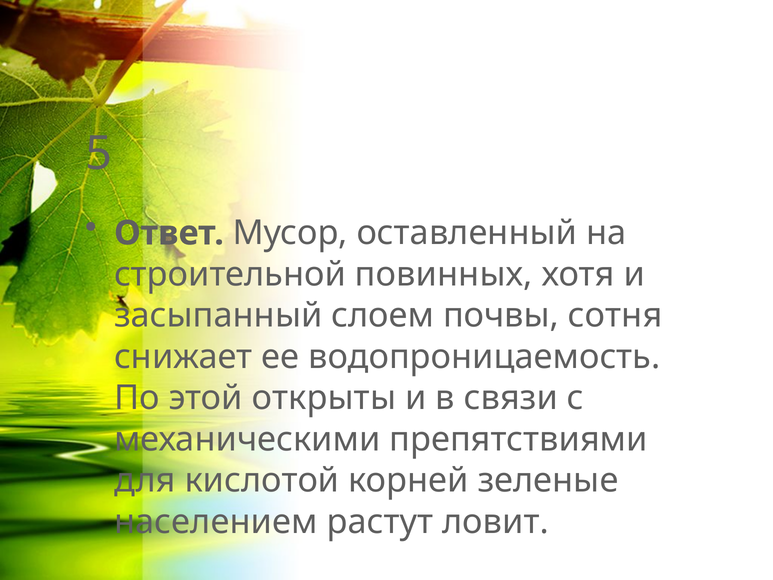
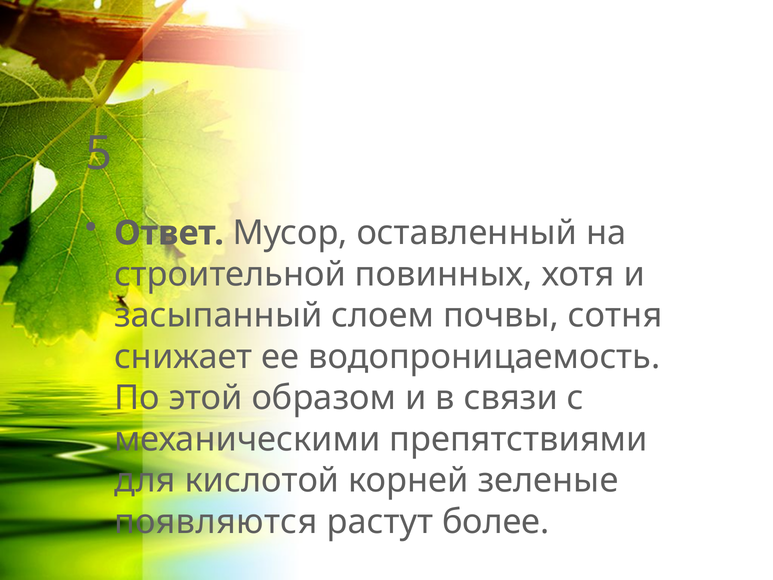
открыты: открыты -> образом (324, 398)
населением: населением -> появляются (216, 522)
ловит: ловит -> более (496, 522)
